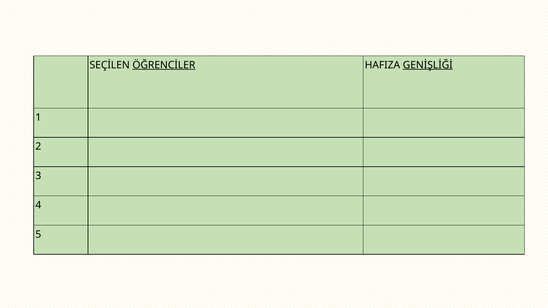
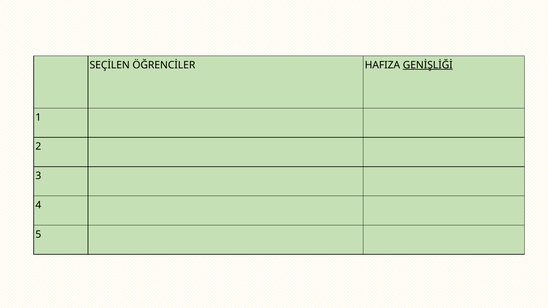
ÖĞRENCİLER underline: present -> none (164, 65)
